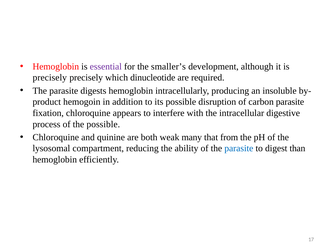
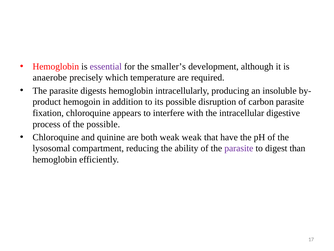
precisely: precisely -> anaerobe (50, 78)
dinucleotide: dinucleotide -> temperature (153, 78)
weak many: many -> weak (192, 137)
from: from -> have (229, 137)
parasite colour: blue -> purple (239, 148)
